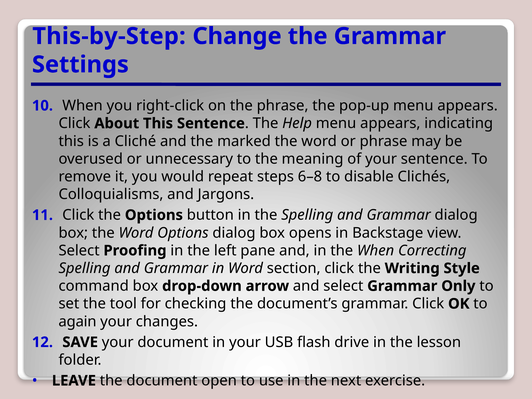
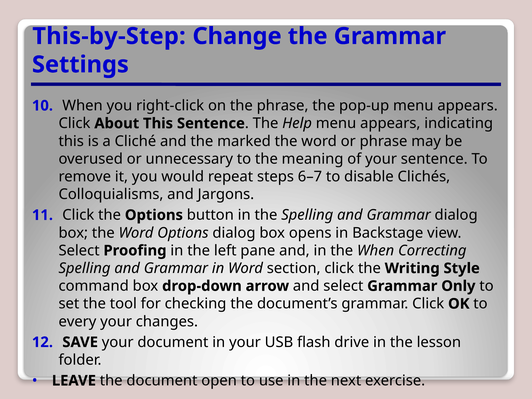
6–8: 6–8 -> 6–7 (310, 177)
again: again -> every (77, 322)
